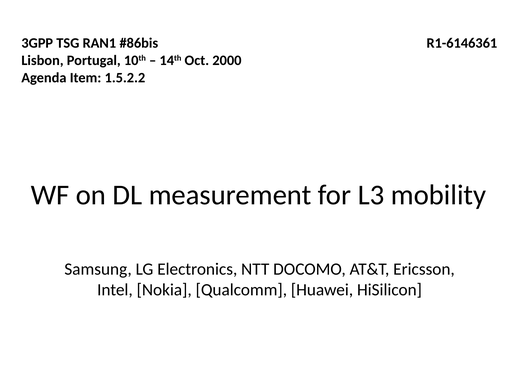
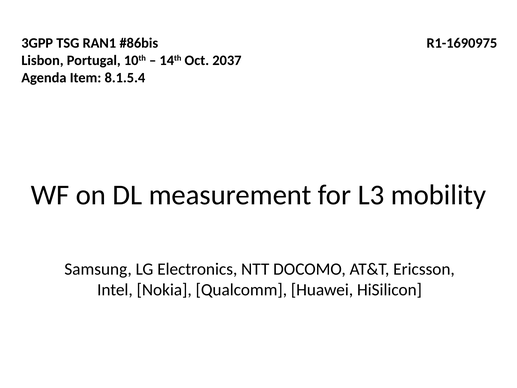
R1-6146361: R1-6146361 -> R1-1690975 (462, 43)
2000: 2000 -> 2037 (227, 60)
1.5.2.2: 1.5.2.2 -> 8.1.5.4 (125, 78)
